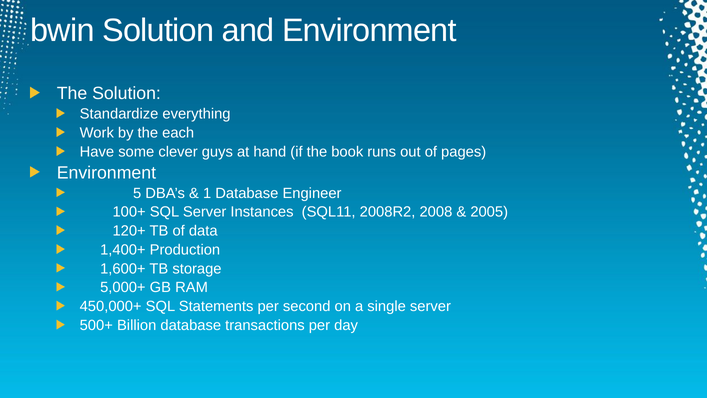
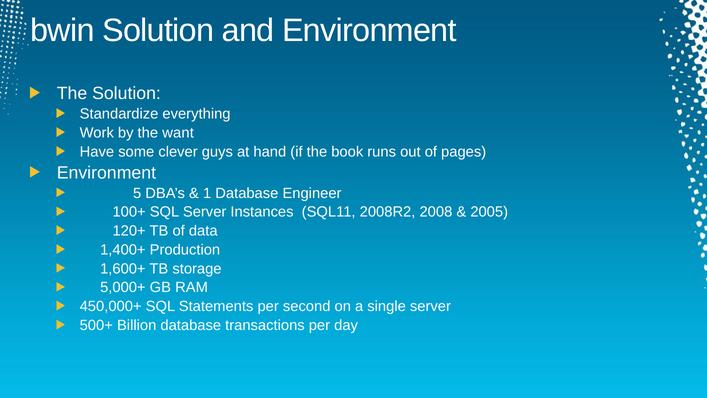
each: each -> want (178, 133)
